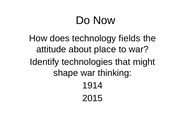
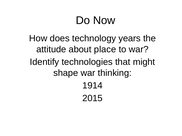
fields: fields -> years (130, 39)
